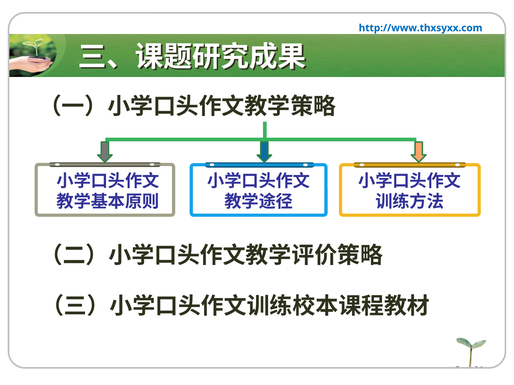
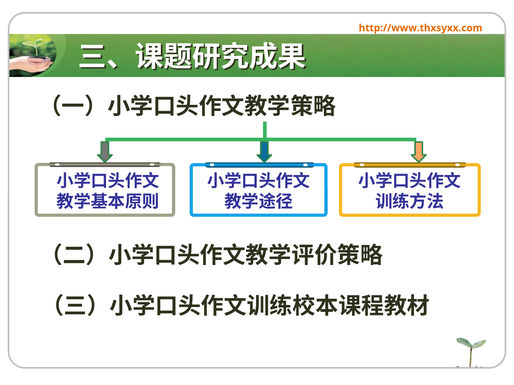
http://www.thxsyxx.com colour: blue -> orange (421, 28)
